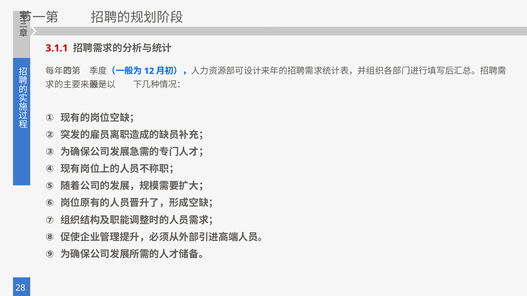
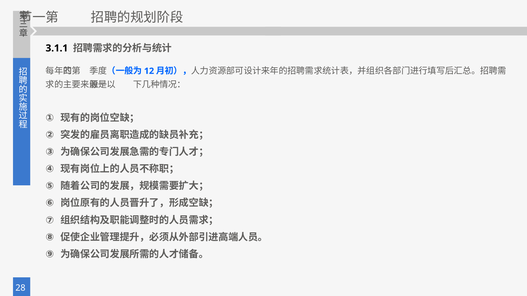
3.1.1 colour: red -> black (57, 48)
